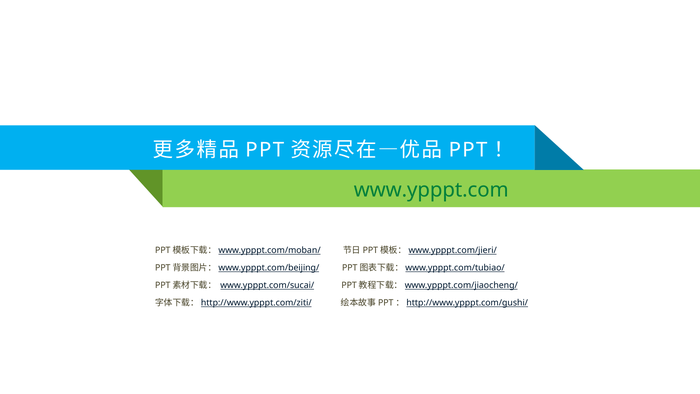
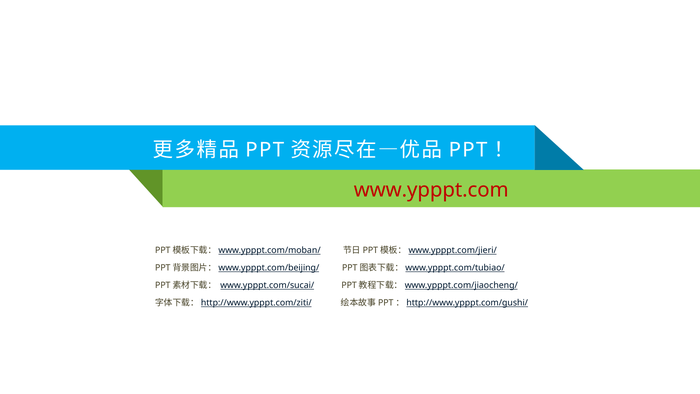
www.ypppt.com colour: green -> red (431, 190)
